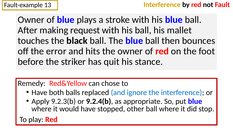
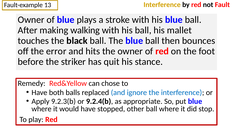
request: request -> walking (85, 30)
